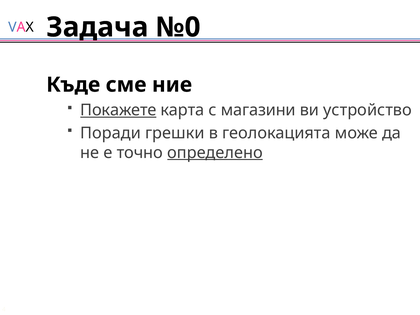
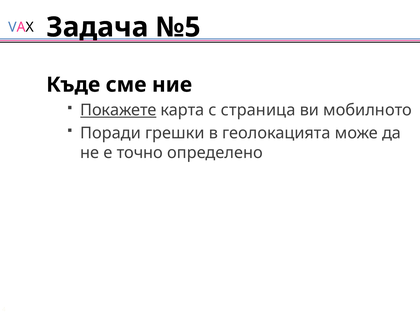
№0: №0 -> №5 (178, 27)
магазини: магазини -> страница (258, 110)
устройство: устройство -> мобилното (368, 110)
определено underline: present -> none (215, 153)
